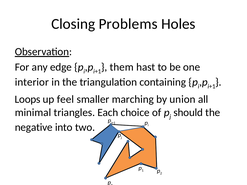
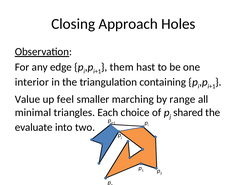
Problems: Problems -> Approach (128, 24)
Loops: Loops -> Value (27, 99)
union: union -> range (182, 99)
should: should -> shared (188, 113)
negative: negative -> evaluate (34, 128)
